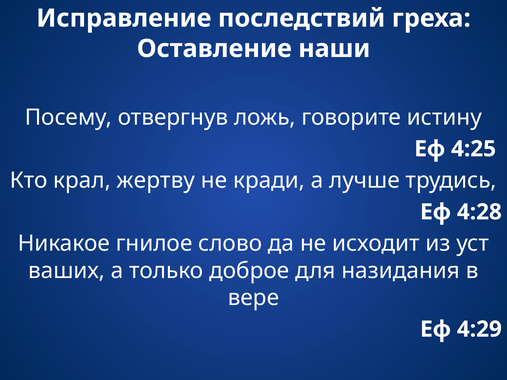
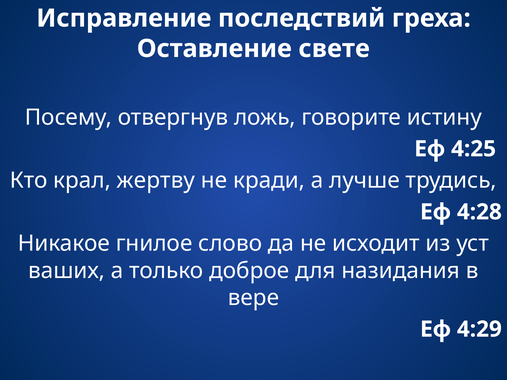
наши: наши -> свете (334, 49)
